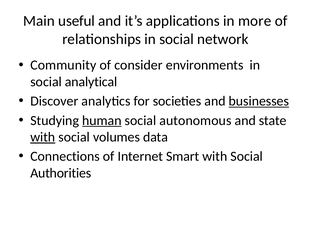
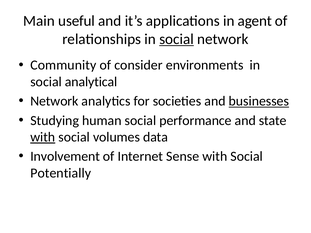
more: more -> agent (255, 21)
social underline: none -> present (177, 39)
Discover: Discover -> Network (54, 101)
human underline: present -> none (102, 121)
autonomous: autonomous -> performance (195, 121)
Connections: Connections -> Involvement (65, 157)
Smart: Smart -> Sense (183, 157)
Authorities: Authorities -> Potentially (61, 173)
